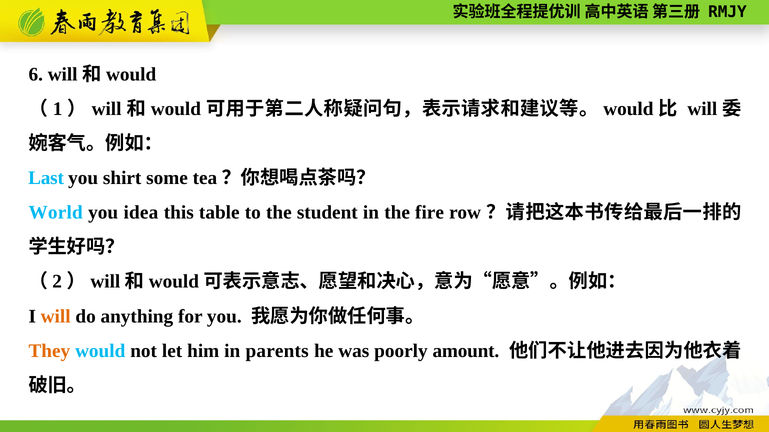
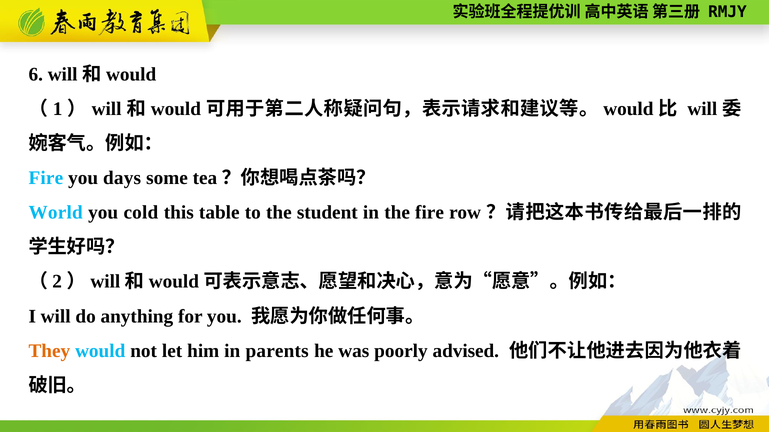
Last: Last -> Fire (46, 178)
shirt: shirt -> days (122, 178)
idea: idea -> cold (141, 213)
will colour: orange -> black (56, 317)
amount: amount -> advised (466, 351)
